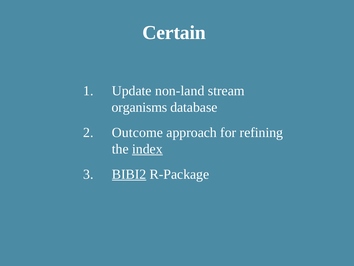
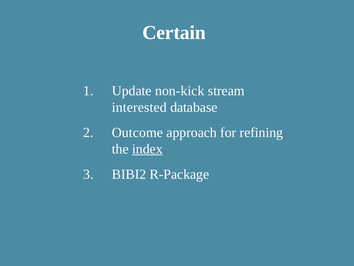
non-land: non-land -> non-kick (180, 91)
organisms: organisms -> interested (139, 107)
BIBI2 underline: present -> none (129, 174)
